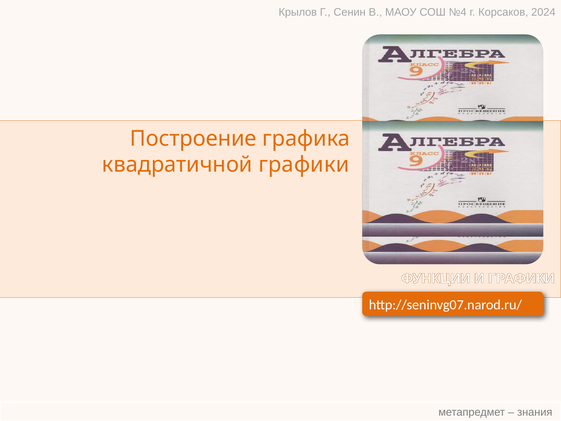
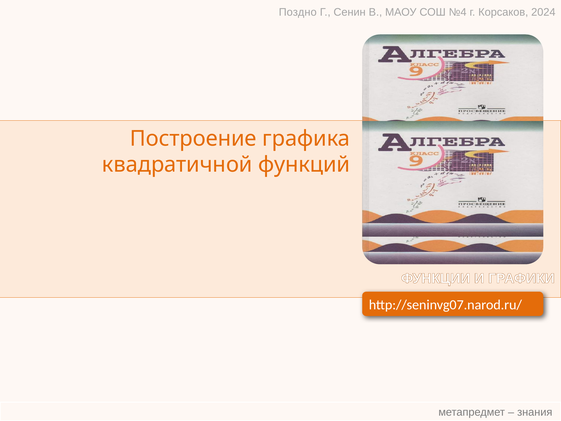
Крылов: Крылов -> Поздно (298, 12)
квадратичной графики: графики -> функций (304, 165)
